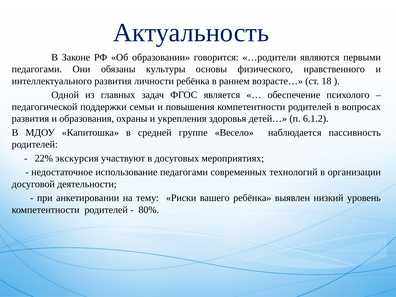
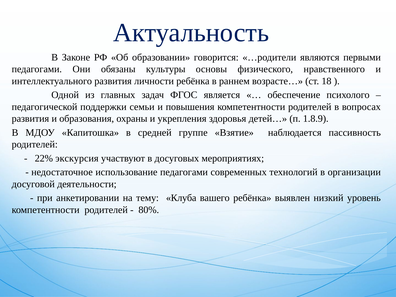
6.1.2: 6.1.2 -> 1.8.9 (316, 119)
Весело: Весело -> Взятие (234, 133)
Риски: Риски -> Клуба (181, 198)
